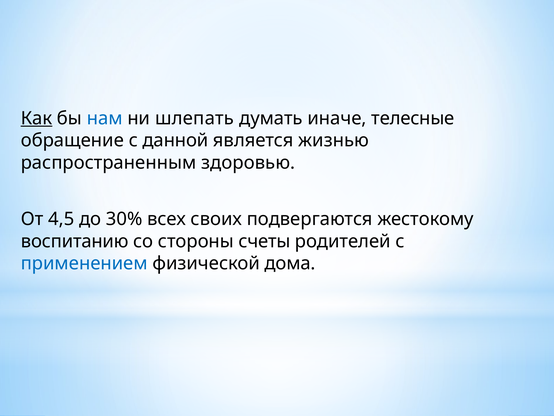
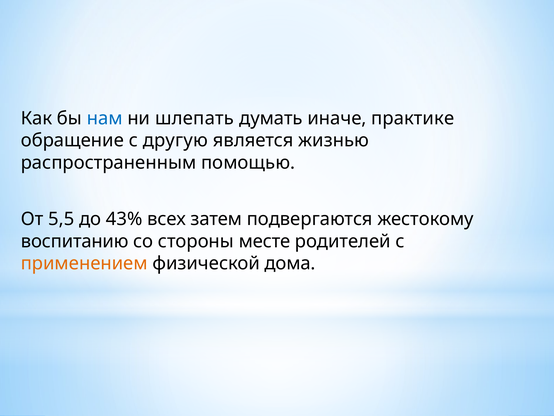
Как underline: present -> none (37, 118)
телесные: телесные -> практике (413, 118)
данной: данной -> другую (175, 140)
здоровью: здоровью -> помощью (248, 163)
4,5: 4,5 -> 5,5 (61, 219)
30%: 30% -> 43% (124, 219)
своих: своих -> затем (216, 219)
счеты: счеты -> месте (265, 241)
применением colour: blue -> orange (84, 263)
